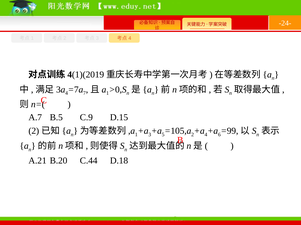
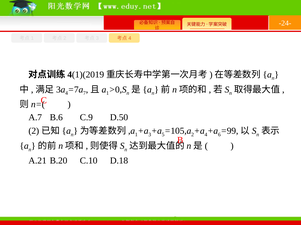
B.5: B.5 -> B.6 (56, 118)
D.15: D.15 -> D.50 (119, 118)
C.44: C.44 -> C.10 (89, 161)
